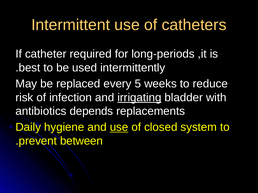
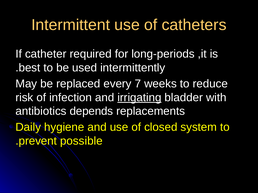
5: 5 -> 7 (138, 84)
use underline: present -> none (119, 128)
between: between -> possible (81, 141)
